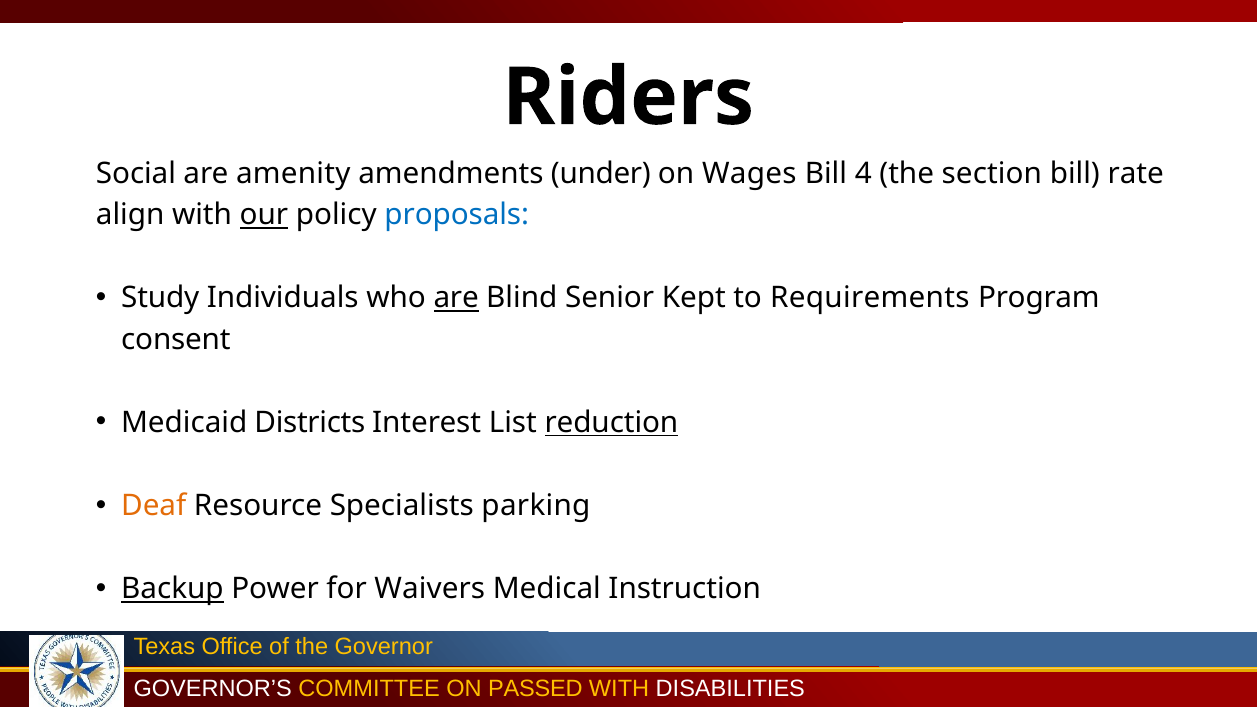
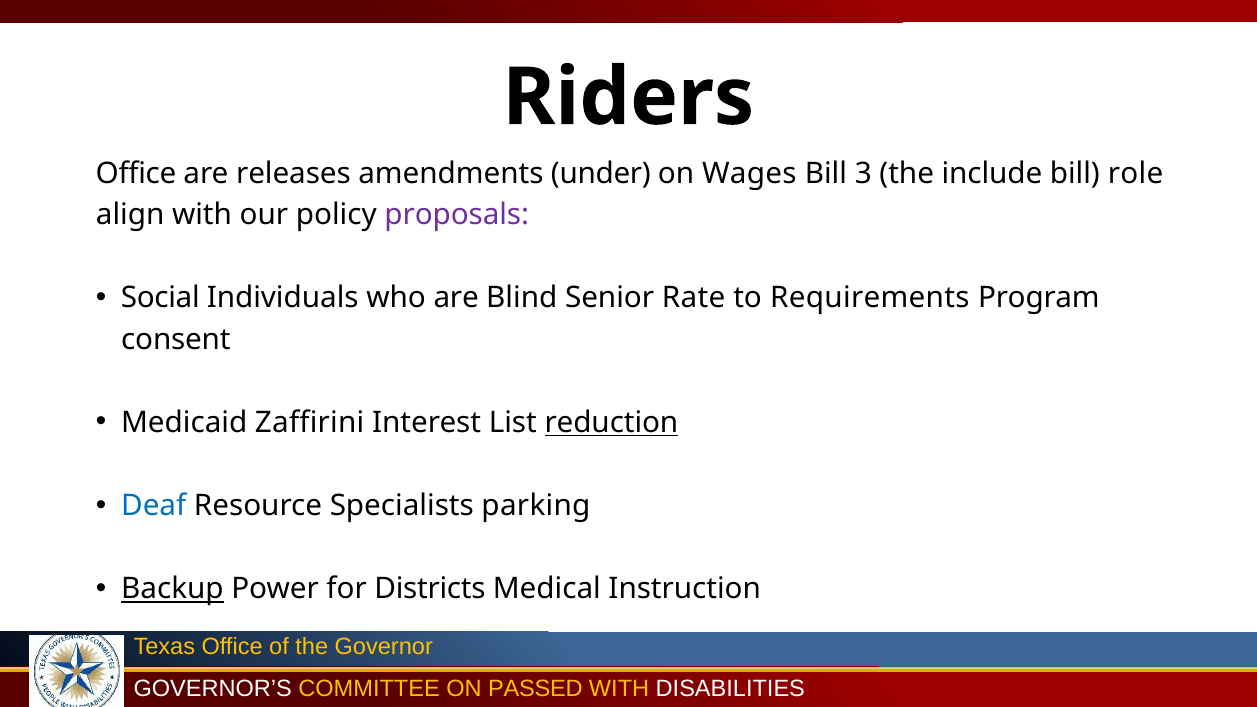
Social: Social -> Office (136, 174)
amenity: amenity -> releases (293, 174)
4: 4 -> 3 (863, 174)
section: section -> include (992, 174)
rate: rate -> role (1136, 174)
our underline: present -> none (264, 215)
proposals colour: blue -> purple (457, 215)
Study: Study -> Social (160, 298)
are underline: present -> none (456, 298)
Kept: Kept -> Rate (694, 298)
Districts: Districts -> Zaffirini (310, 423)
Deaf colour: orange -> blue (154, 506)
Waivers: Waivers -> Districts (430, 589)
